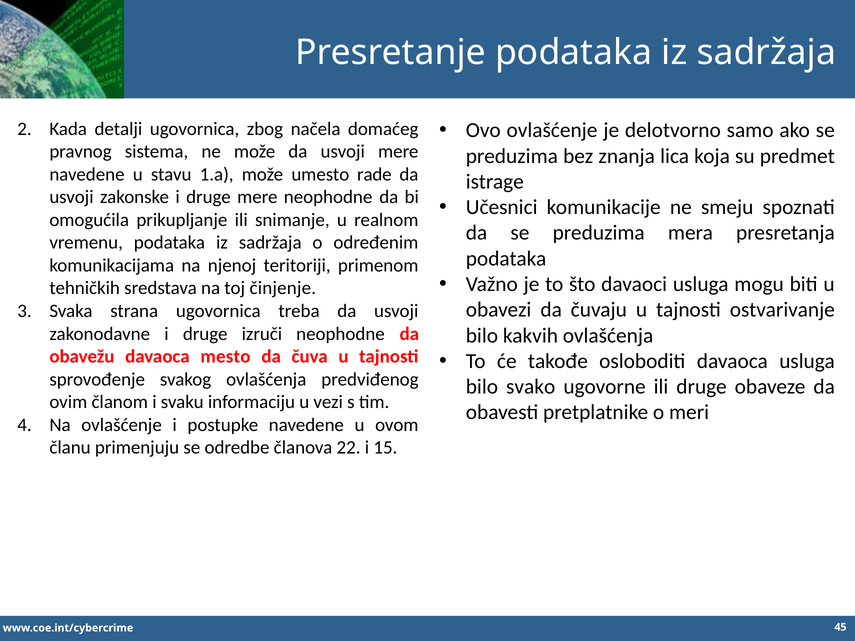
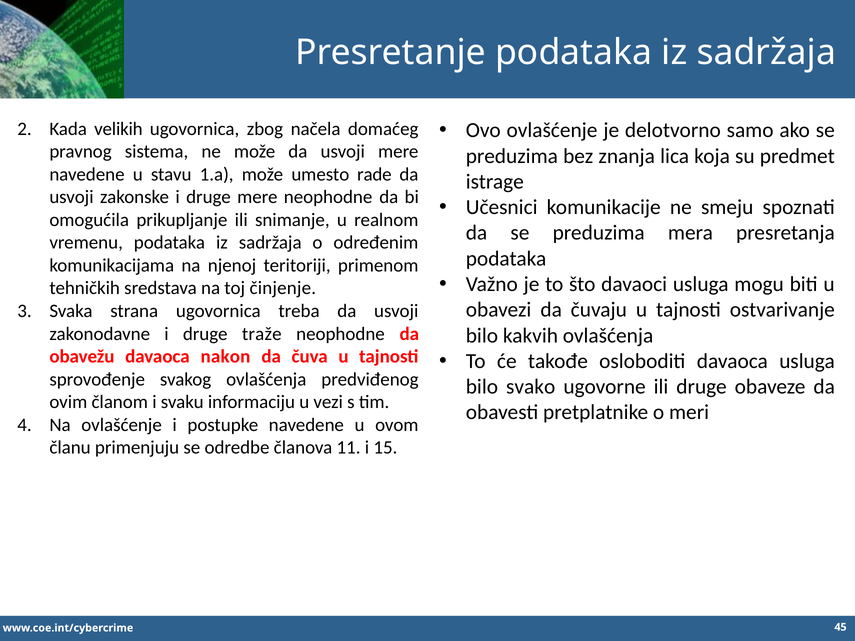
detalji: detalji -> velikih (118, 129)
izruči: izruči -> traže (262, 334)
mesto: mesto -> nakon (225, 357)
22: 22 -> 11 (349, 448)
